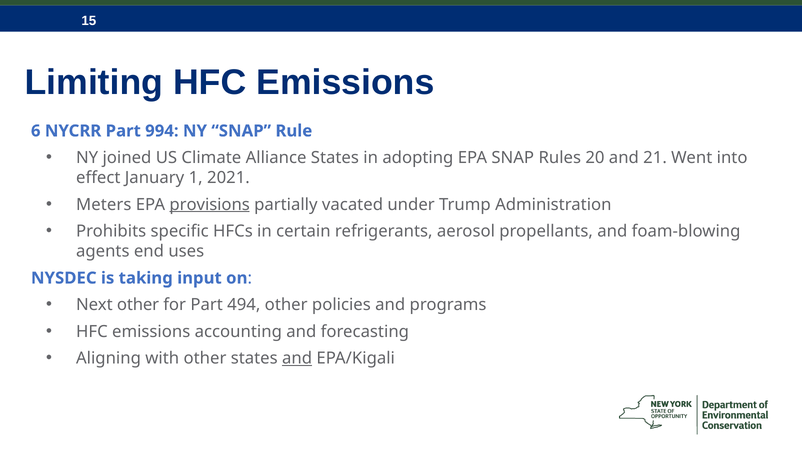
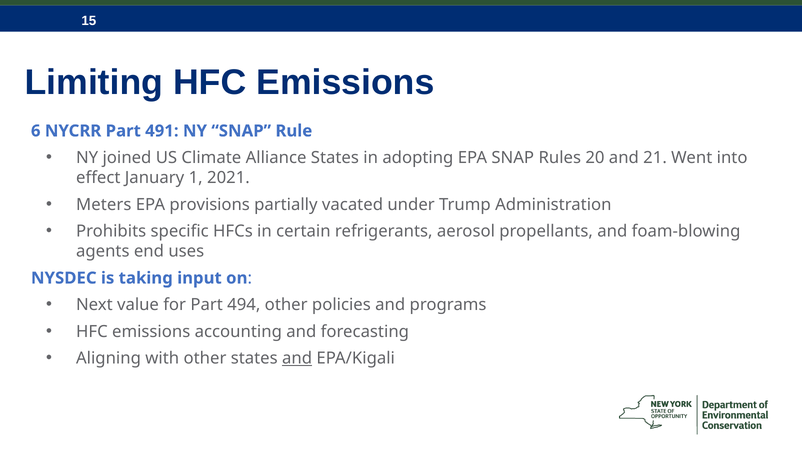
994: 994 -> 491 (162, 131)
provisions underline: present -> none (210, 205)
Next other: other -> value (138, 305)
